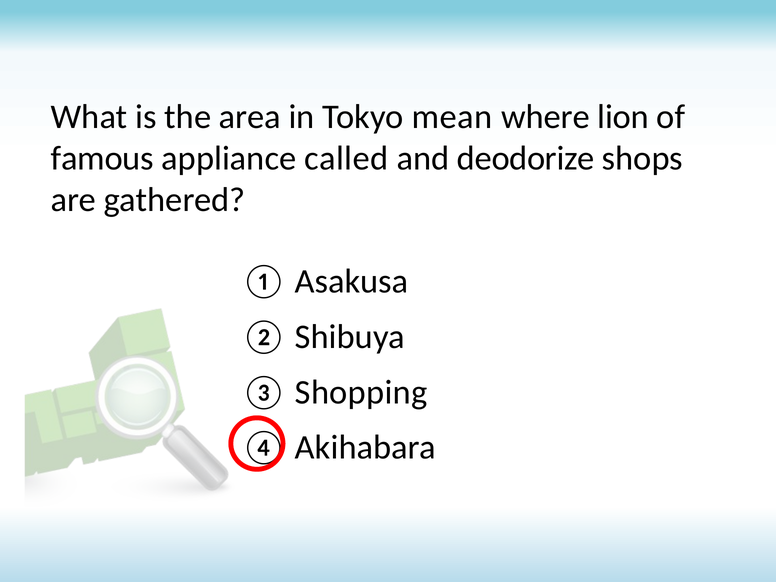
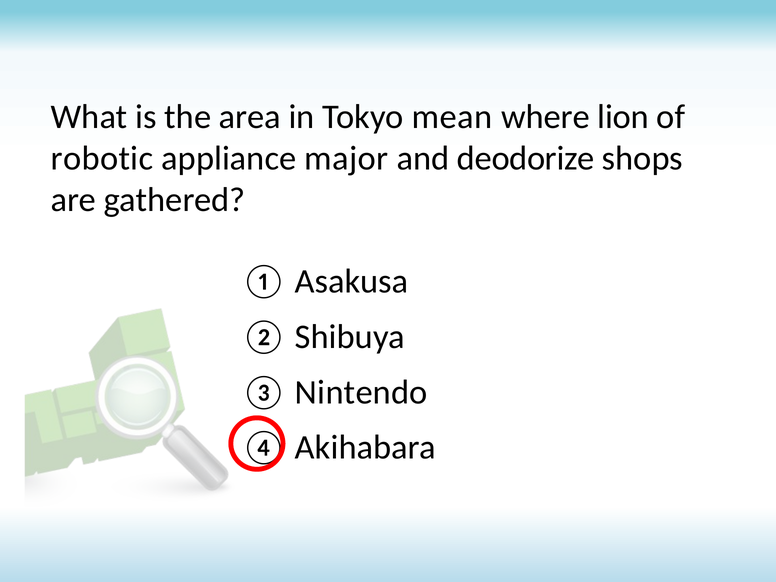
famous: famous -> robotic (102, 158)
called: called -> major (346, 158)
Shopping: Shopping -> Nintendo (361, 392)
